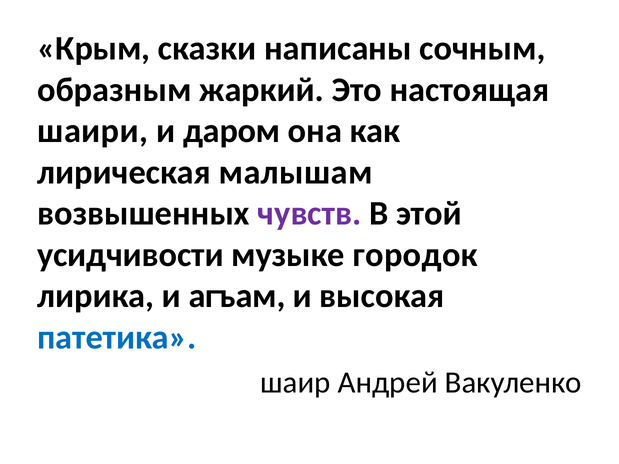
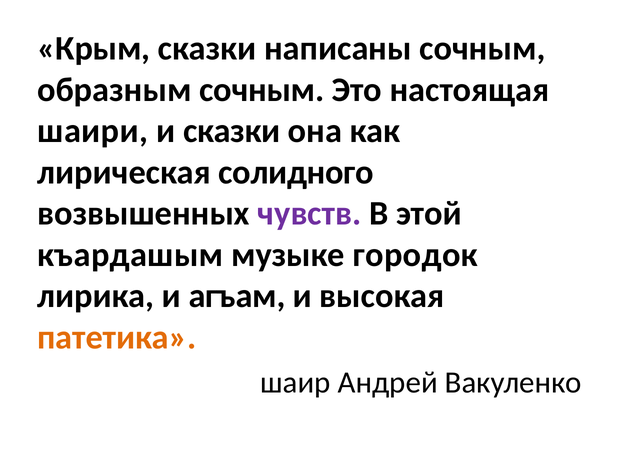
образным жаркий: жаркий -> сочным (262, 90)
и даром: даром -> сказки (232, 131)
малышам: малышам -> солидного (296, 172)
усидчивости: усидчивости -> къардашым (130, 255)
патетика colour: blue -> orange (117, 337)
